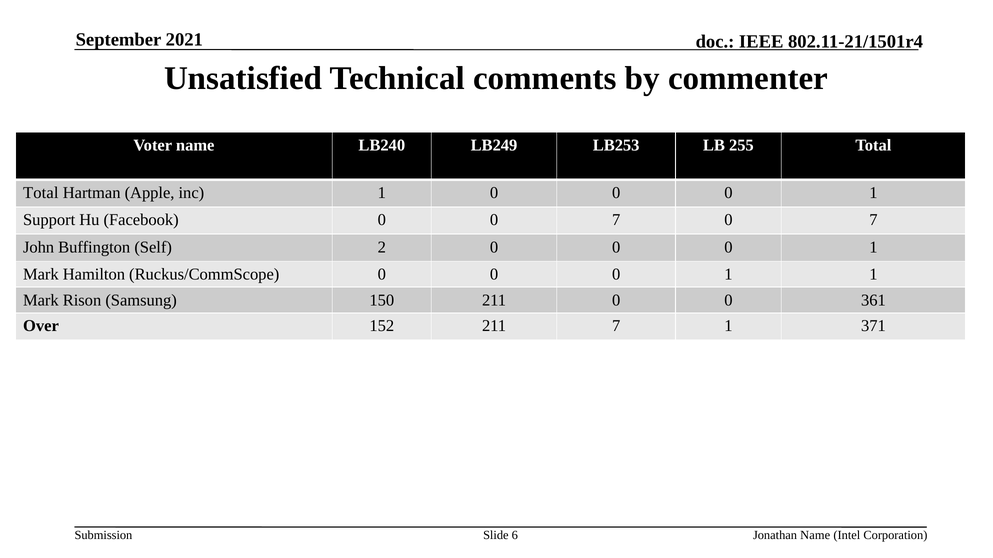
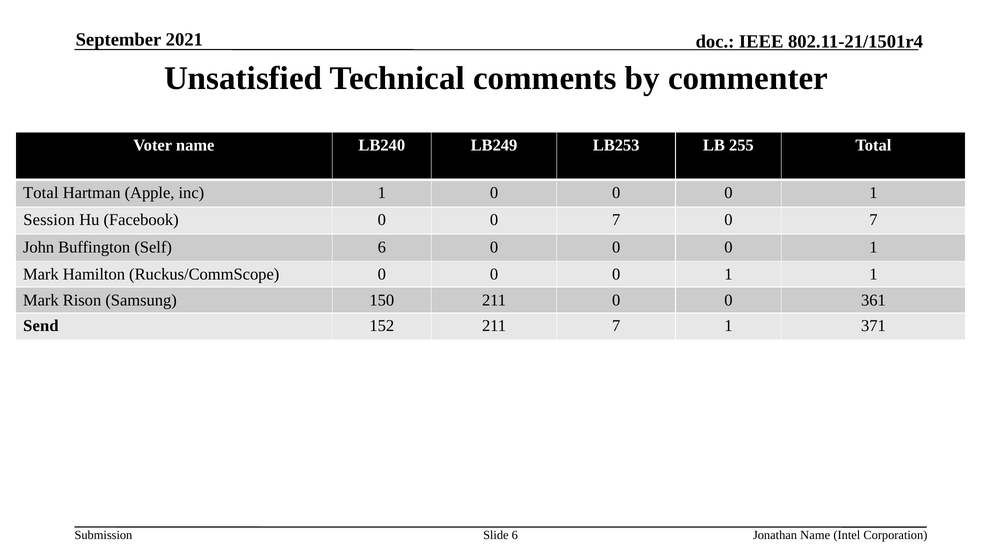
Support: Support -> Session (49, 220)
Self 2: 2 -> 6 (382, 247)
Over: Over -> Send (41, 326)
